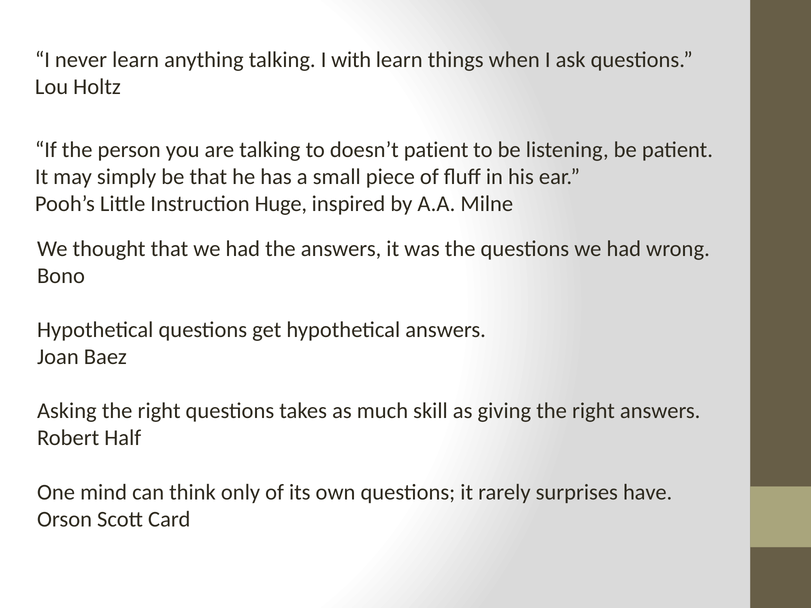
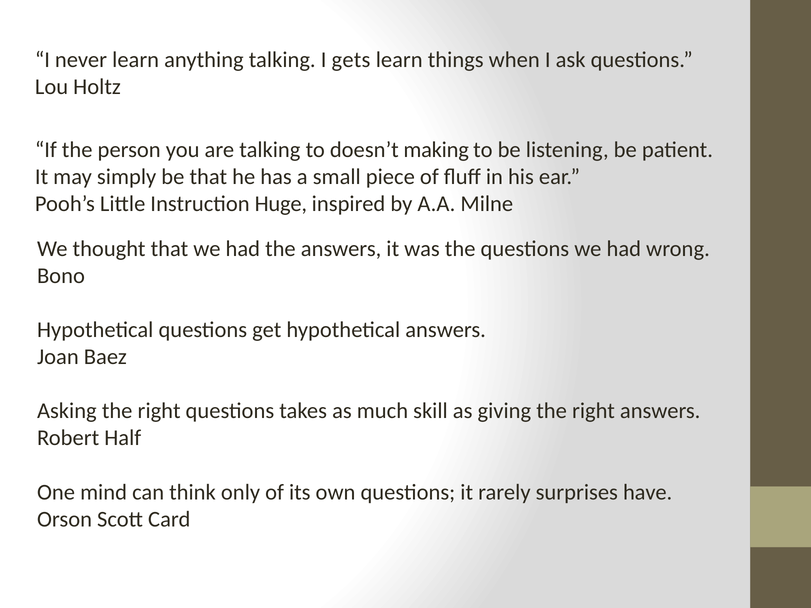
with: with -> gets (351, 60)
doesn’t patient: patient -> making (436, 150)
